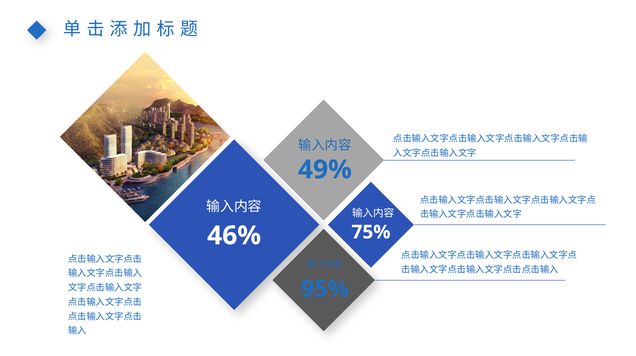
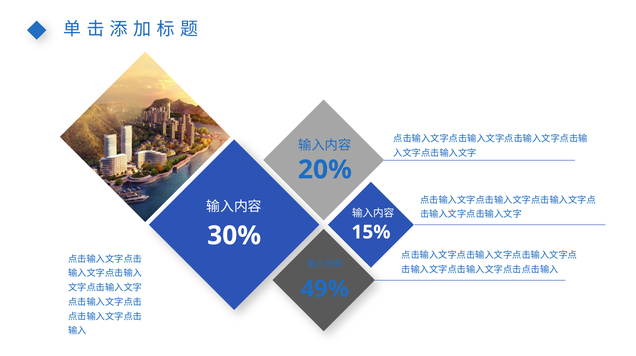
49%: 49% -> 20% (325, 170)
75%: 75% -> 15% (371, 232)
46%: 46% -> 30% (234, 236)
95%: 95% -> 49% (325, 289)
